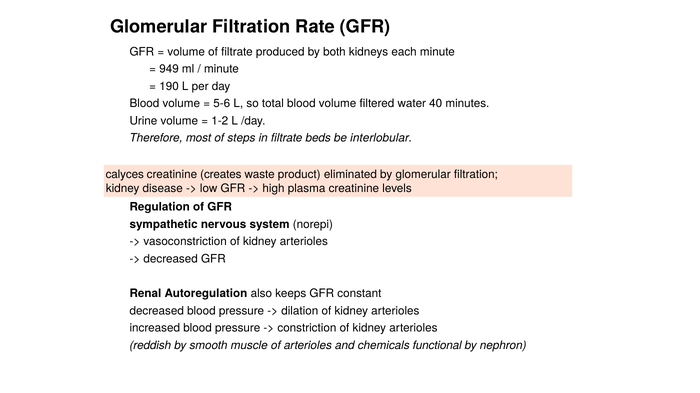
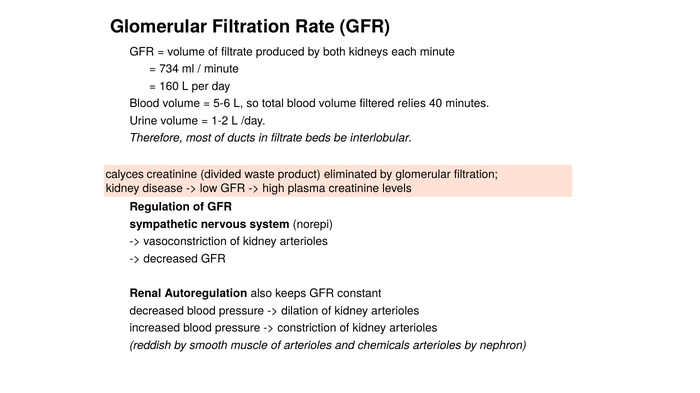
949: 949 -> 734 (169, 69)
190: 190 -> 160 (169, 86)
water: water -> relies (412, 104)
steps: steps -> ducts (241, 138)
creates: creates -> divided (221, 175)
chemicals functional: functional -> arterioles (437, 346)
